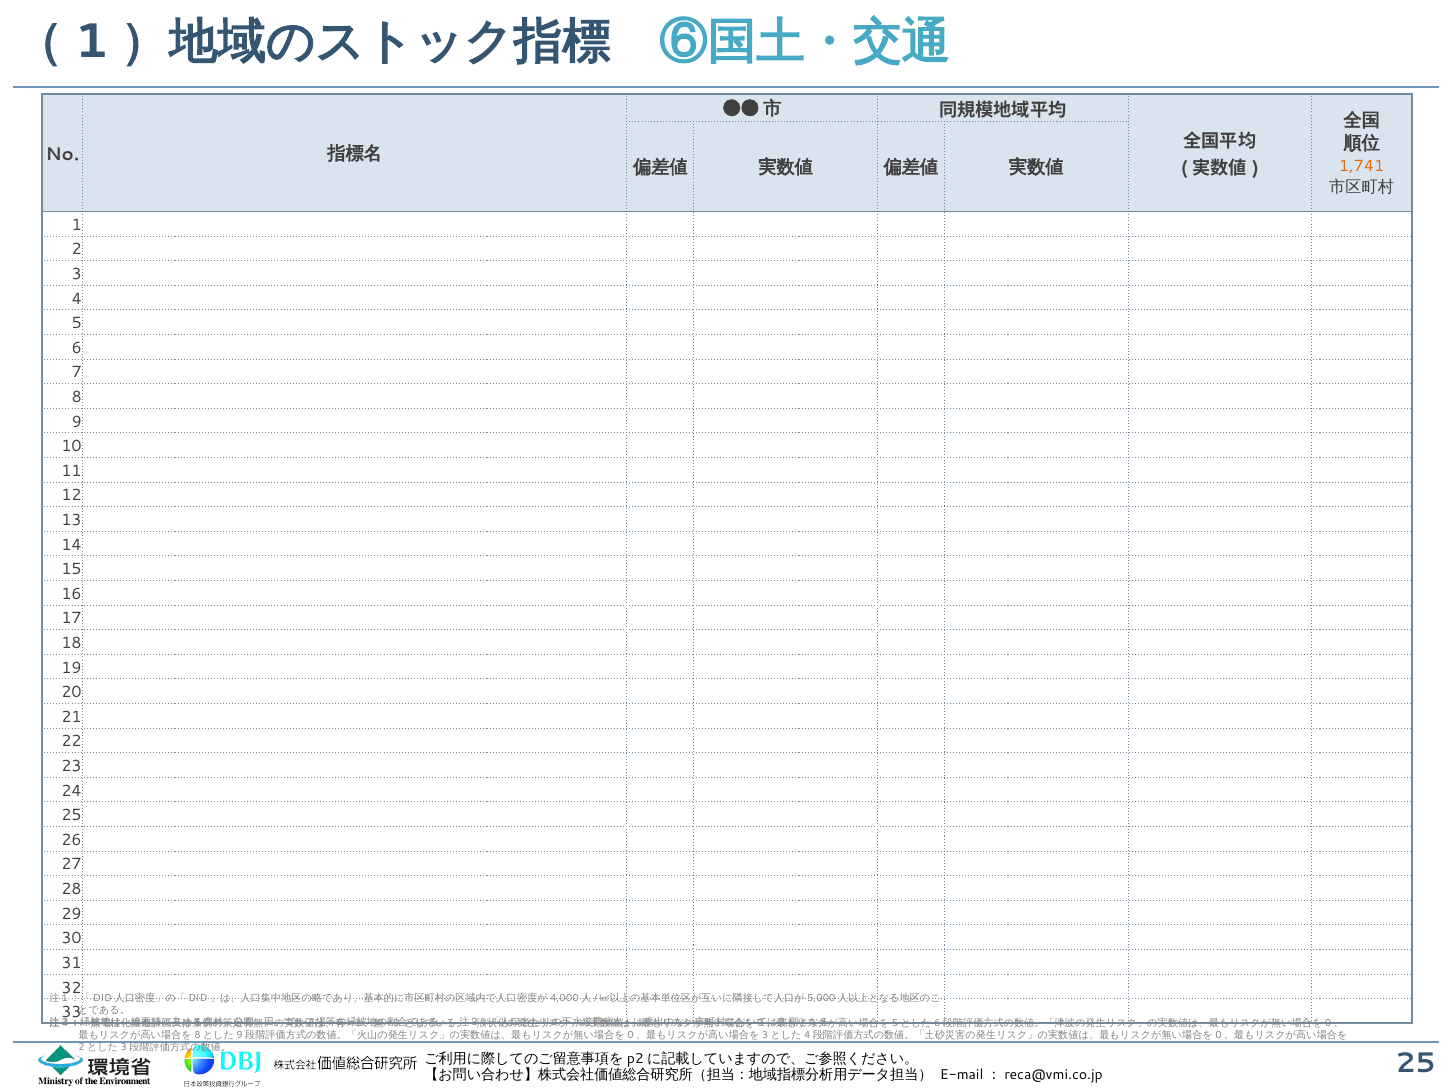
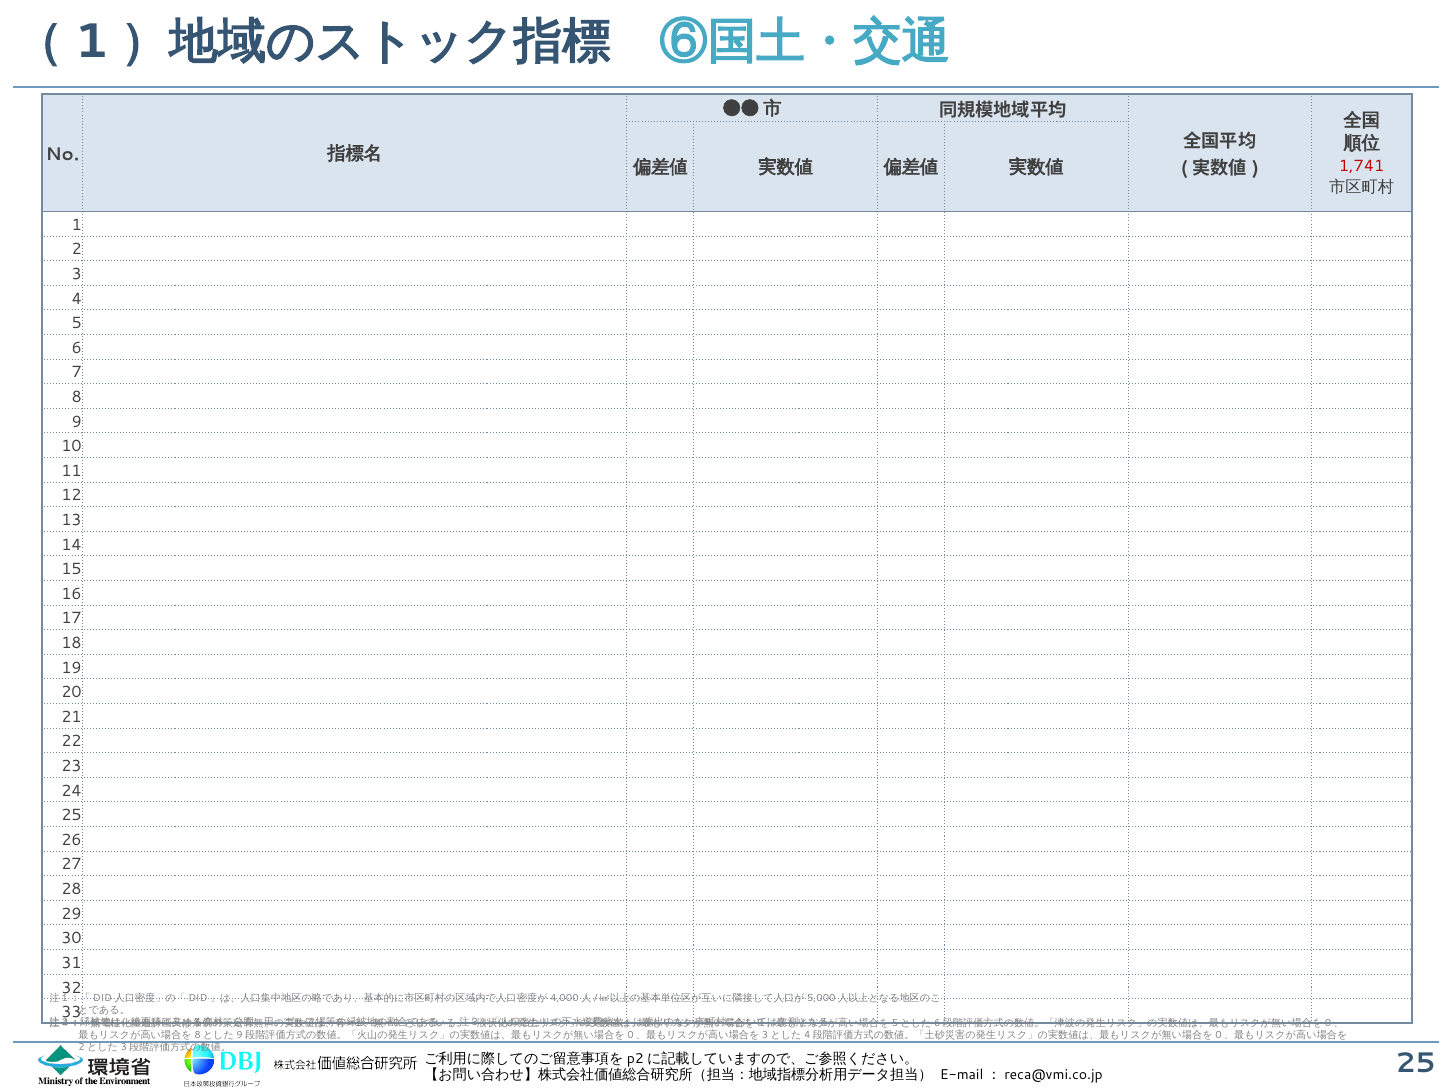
1,741 colour: orange -> red (1362, 167)
